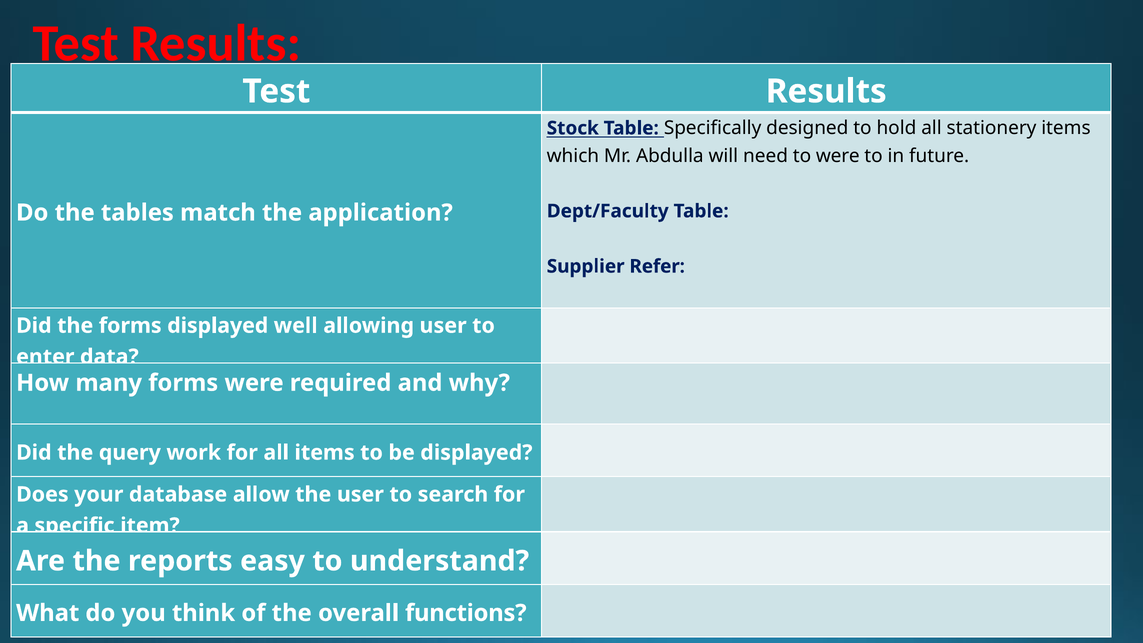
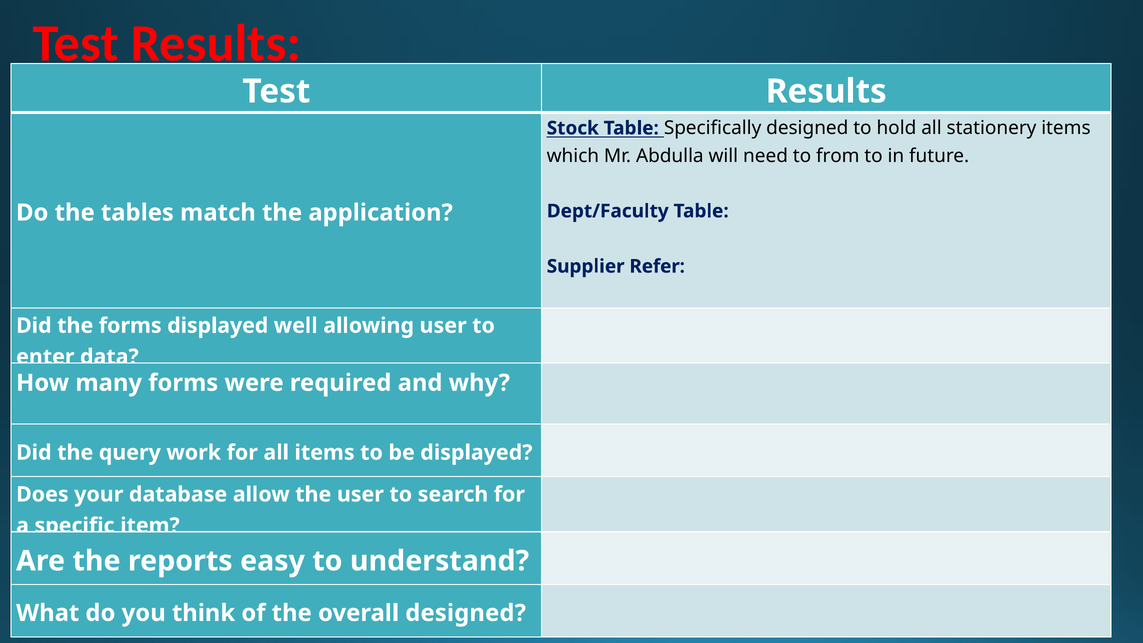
to were: were -> from (838, 156)
overall functions: functions -> designed (466, 613)
